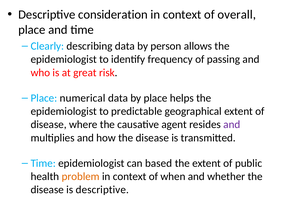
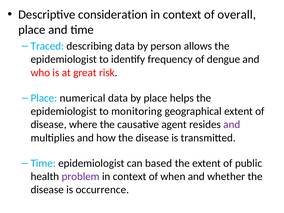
Clearly: Clearly -> Traced (47, 46)
passing: passing -> dengue (224, 59)
predictable: predictable -> monitoring (137, 111)
problem colour: orange -> purple (81, 176)
is descriptive: descriptive -> occurrence (102, 190)
